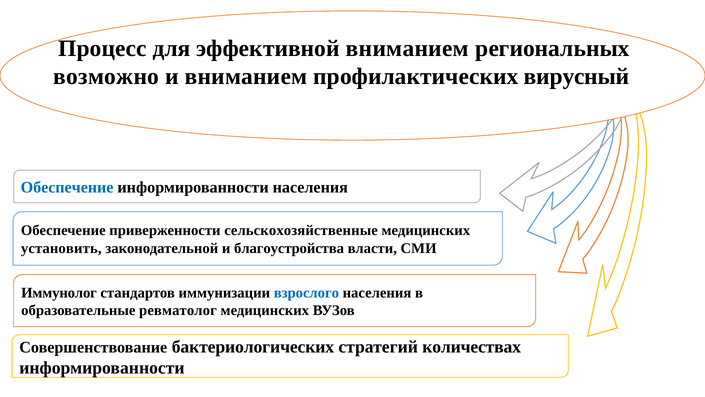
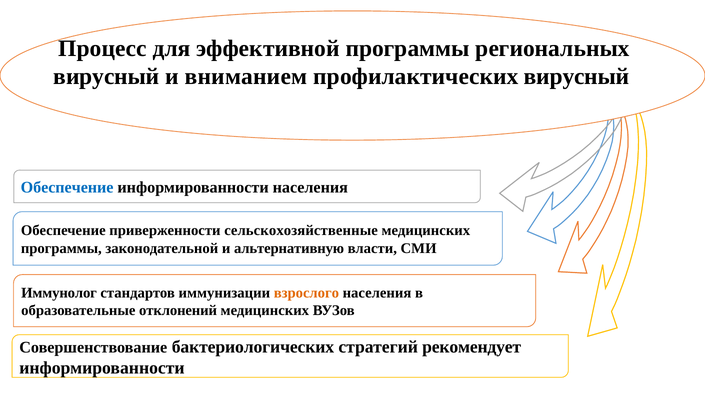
эффективной вниманием: вниманием -> программы (408, 48)
возможно: возможно -> вирусный (106, 77)
установить: установить -> программы (61, 248)
благоустройства: благоустройства -> альтернативную (289, 248)
взрослого colour: blue -> orange (306, 293)
ревматолог: ревматолог -> отклонений (178, 310)
количествах: количествах -> рекомендует (472, 346)
